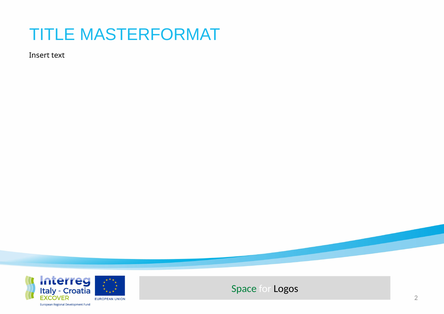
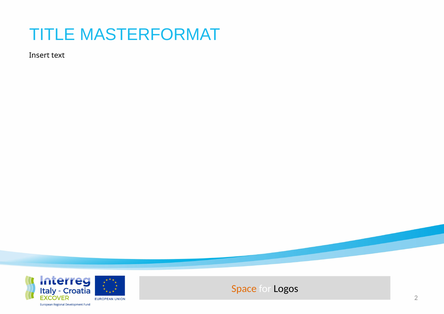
Space colour: green -> orange (244, 289)
